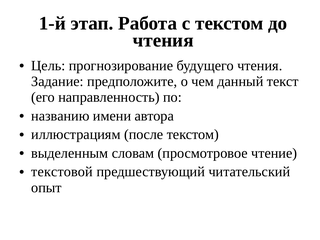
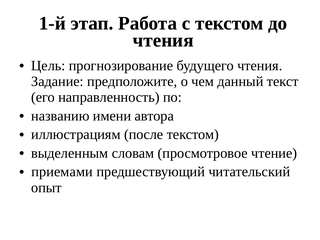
текстовой: текстовой -> приемами (62, 172)
